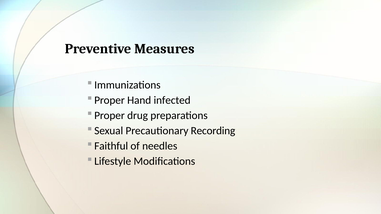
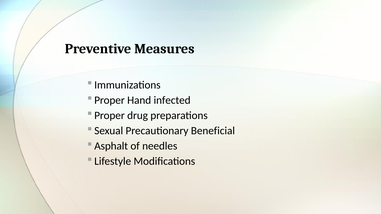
Recording: Recording -> Beneficial (213, 131)
Faithful: Faithful -> Asphalt (111, 146)
